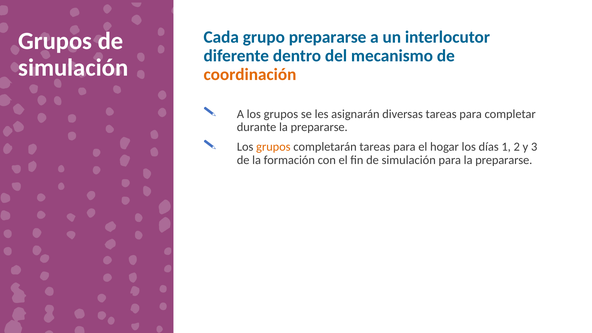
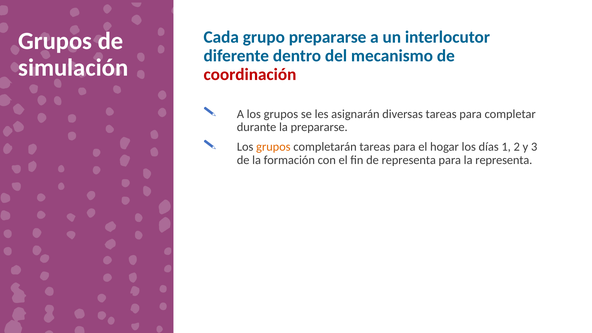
coordinación colour: orange -> red (250, 74)
fin de simulación: simulación -> representa (409, 160)
para la prepararse: prepararse -> representa (504, 160)
